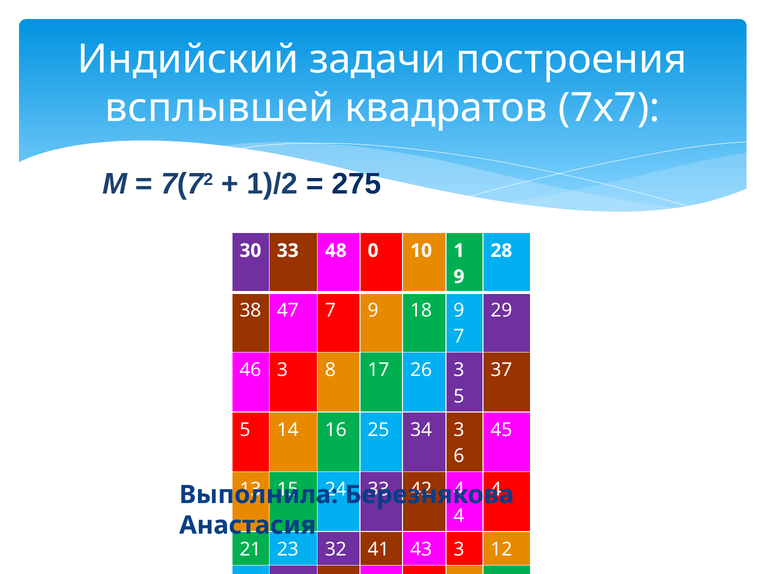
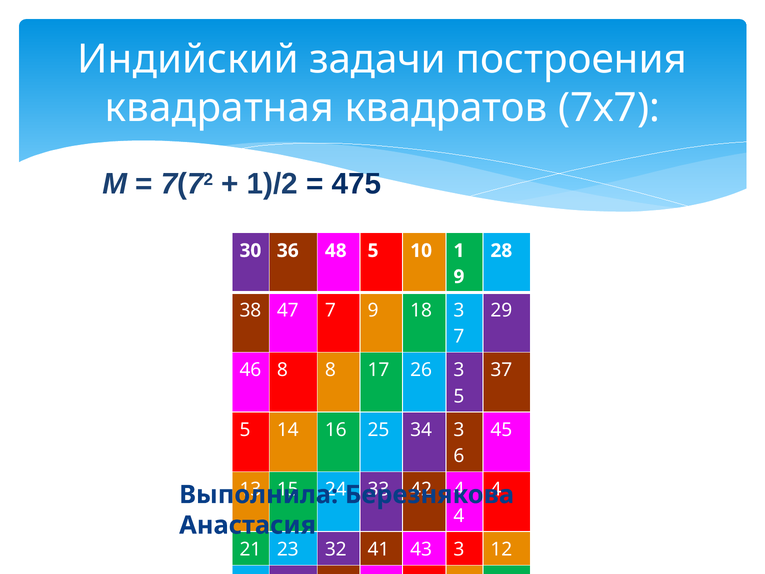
всплывшей: всплывшей -> квадратная (219, 108)
275: 275 -> 475 (357, 184)
30 33: 33 -> 36 (288, 251)
48 0: 0 -> 5 (373, 251)
18 9: 9 -> 3 (459, 310)
46 3: 3 -> 8 (282, 370)
